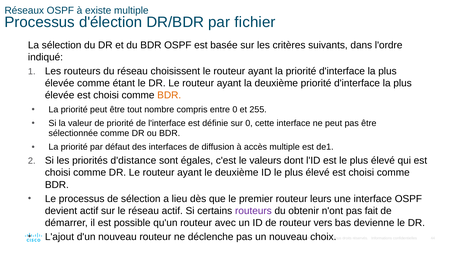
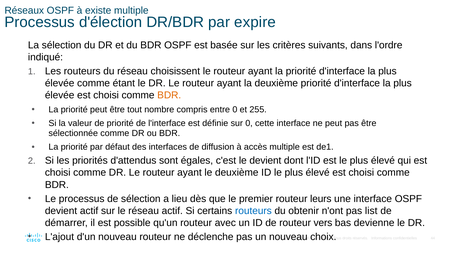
fichier: fichier -> expire (255, 22)
d'distance: d'distance -> d'attendus (133, 161)
le valeurs: valeurs -> devient (265, 161)
routeurs colour: purple -> blue (253, 211)
fait: fait -> list (371, 211)
